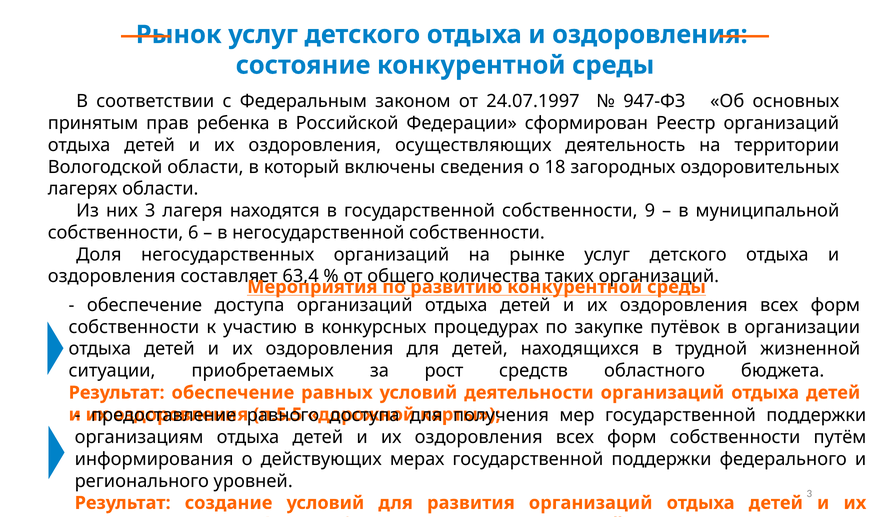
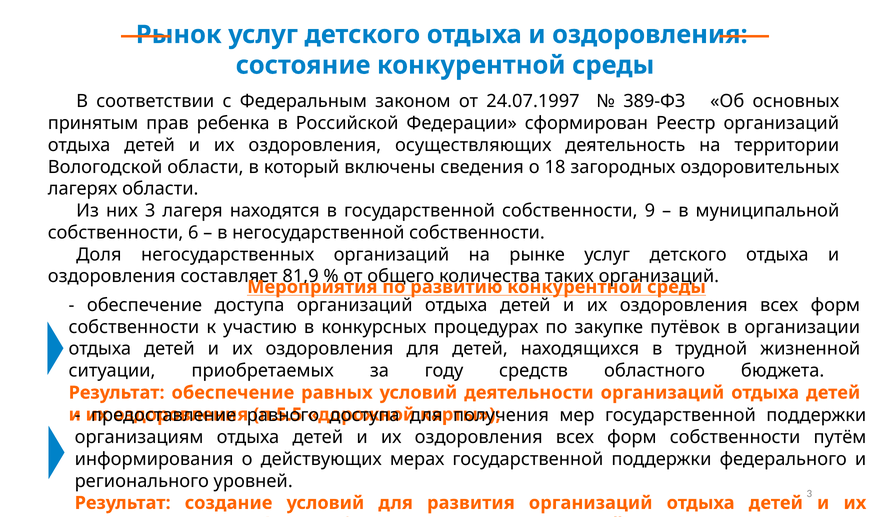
947-ФЗ: 947-ФЗ -> 389-ФЗ (654, 101)
63,4: 63,4 -> 81,9 (301, 276)
рост: рост -> году (444, 371)
